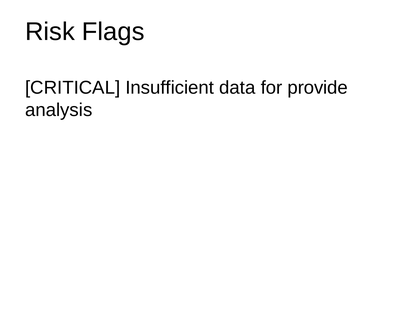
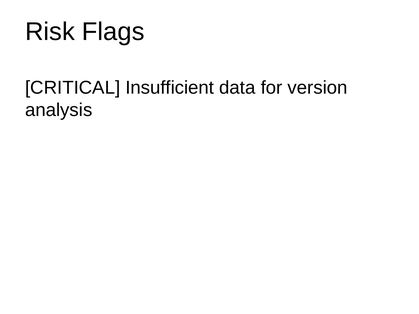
provide: provide -> version (318, 88)
